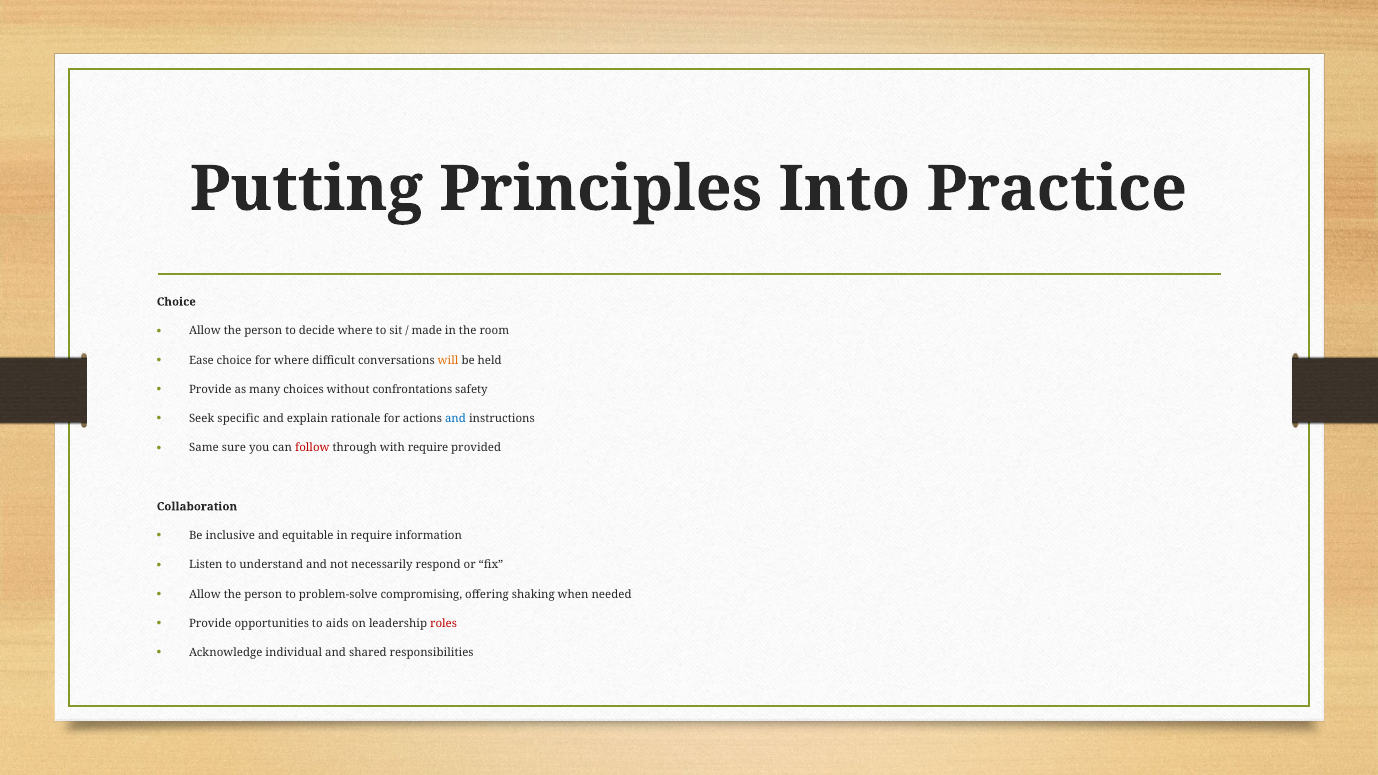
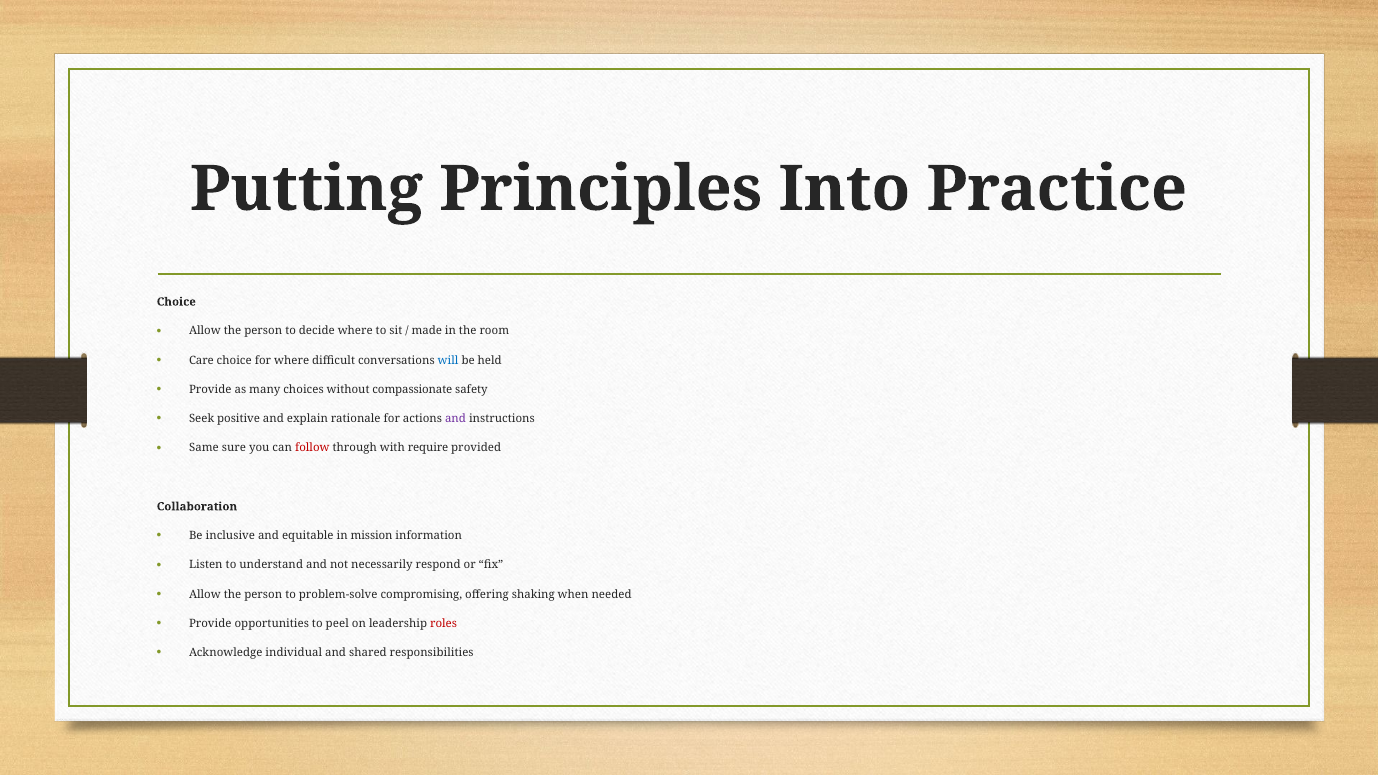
Ease: Ease -> Care (201, 360)
will colour: orange -> blue (448, 360)
confrontations: confrontations -> compassionate (412, 390)
specific: specific -> positive (239, 419)
and colour: blue -> purple (455, 419)
in require: require -> mission (372, 536)
aids: aids -> peel (337, 624)
